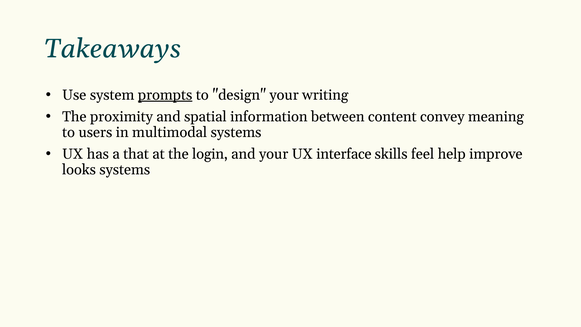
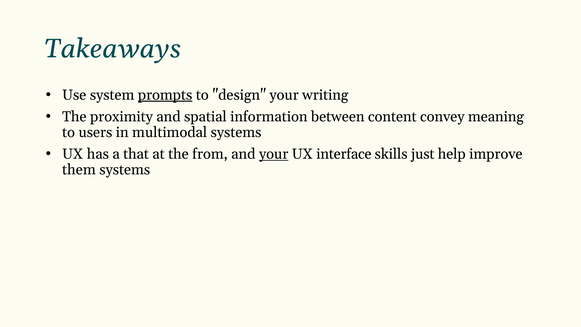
login: login -> from (210, 154)
your underline: none -> present (274, 154)
feel: feel -> just (423, 154)
looks: looks -> them (79, 170)
